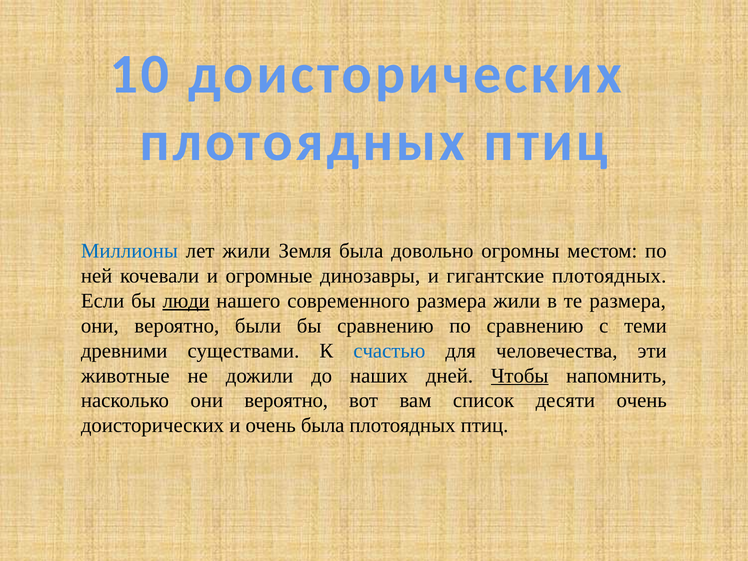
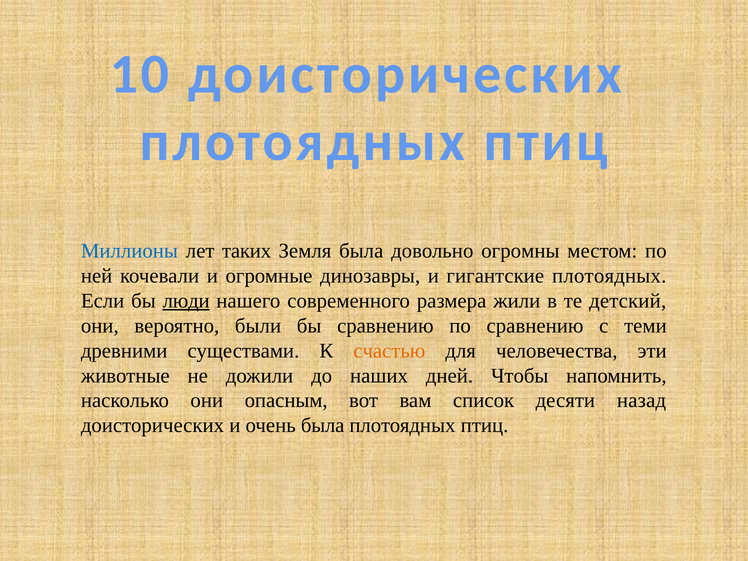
лет жили: жили -> таких (247, 251)
те размера: размера -> детский (628, 301)
счастью colour: blue -> orange (389, 351)
Чтобы underline: present -> none (520, 376)
насколько они вероятно: вероятно -> опасным (286, 401)
десяти очень: очень -> назад (642, 401)
